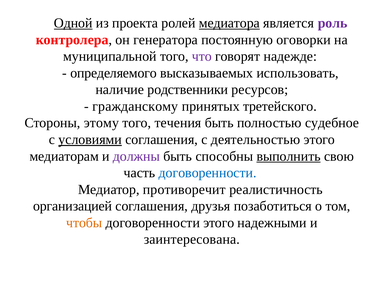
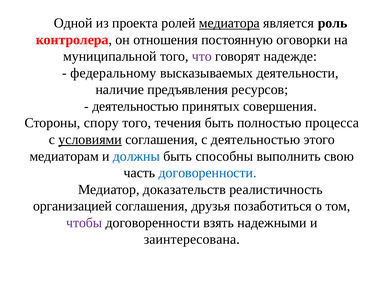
Одной underline: present -> none (73, 23)
роль colour: purple -> black (333, 23)
генератора: генератора -> отношения (166, 40)
определяемого: определяемого -> федеральному (113, 73)
использовать: использовать -> деятельности (298, 73)
родственники: родственники -> предъявления (188, 89)
гражданскому: гражданскому -> деятельностью (135, 106)
третейского: третейского -> совершения (280, 106)
этому: этому -> спору (101, 123)
судебное: судебное -> процесса (332, 123)
должны colour: purple -> blue (136, 156)
выполнить underline: present -> none (289, 156)
противоречит: противоречит -> доказательств (184, 189)
чтобы colour: orange -> purple (84, 222)
договоренности этого: этого -> взять (219, 222)
